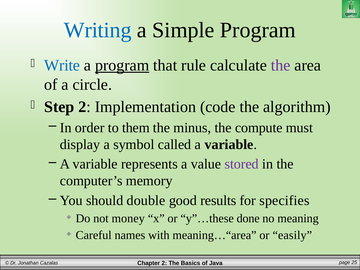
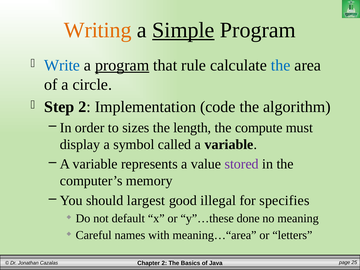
Writing colour: blue -> orange (98, 30)
Simple underline: none -> present (183, 30)
the colour: purple -> blue (281, 65)
them: them -> sizes (136, 128)
minus: minus -> length (192, 128)
double: double -> largest (146, 200)
results: results -> illegal (218, 200)
money: money -> default (128, 218)
easily: easily -> letters (292, 235)
